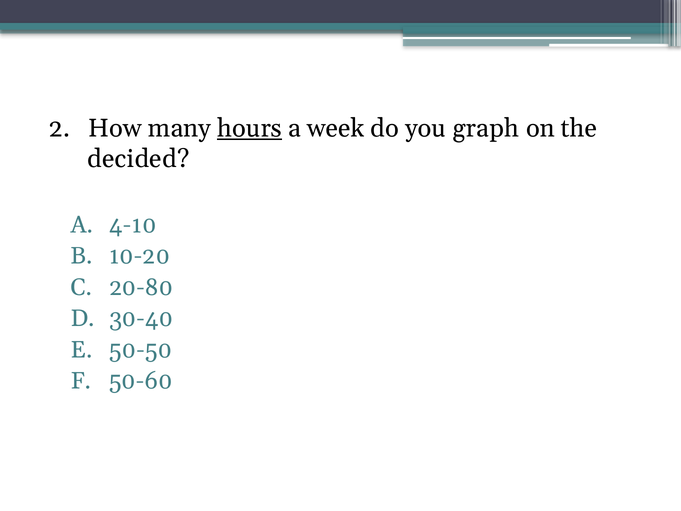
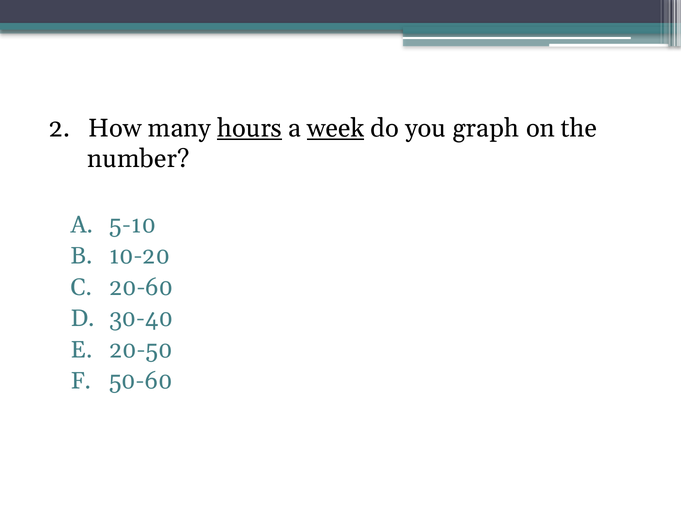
week underline: none -> present (336, 128)
decided: decided -> number (138, 159)
4-10: 4-10 -> 5-10 (133, 225)
20-80: 20-80 -> 20-60 (141, 287)
50-50: 50-50 -> 20-50 (141, 350)
